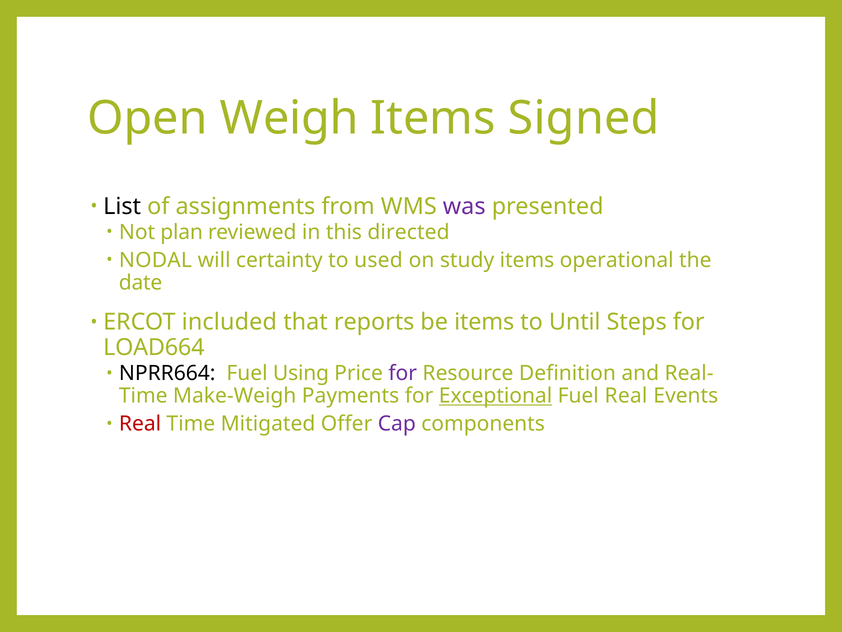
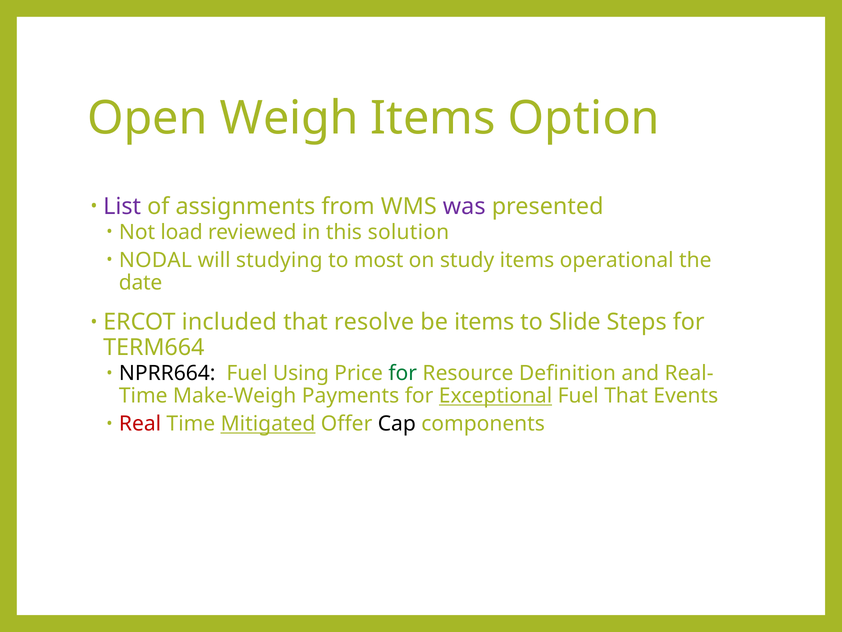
Signed: Signed -> Option (584, 118)
List colour: black -> purple (122, 206)
plan: plan -> load (182, 232)
directed: directed -> solution (408, 232)
certainty: certainty -> studying (279, 260)
used: used -> most (379, 260)
reports: reports -> resolve (374, 322)
Until: Until -> Slide (575, 322)
LOAD664: LOAD664 -> TERM664 (154, 347)
for colour: purple -> green (403, 373)
Fuel Real: Real -> That (626, 396)
Mitigated underline: none -> present (268, 424)
Cap colour: purple -> black (397, 424)
